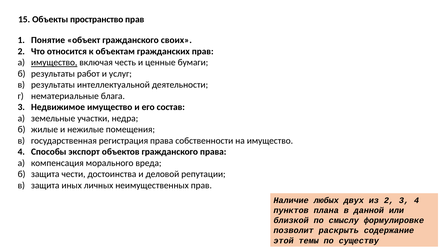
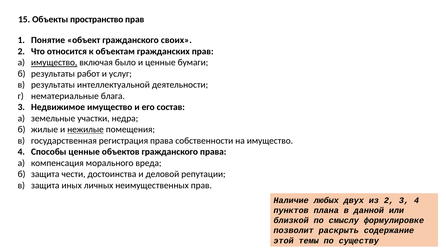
честь: честь -> было (125, 63)
нежилые underline: none -> present (86, 129)
Способы экспорт: экспорт -> ценные (84, 152)
